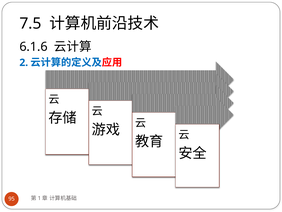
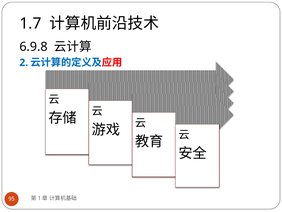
7.5: 7.5 -> 1.7 (30, 24)
6.1.6: 6.1.6 -> 6.9.8 (34, 47)
